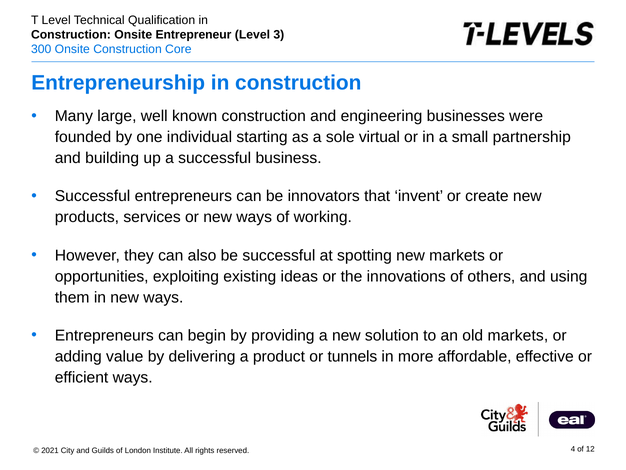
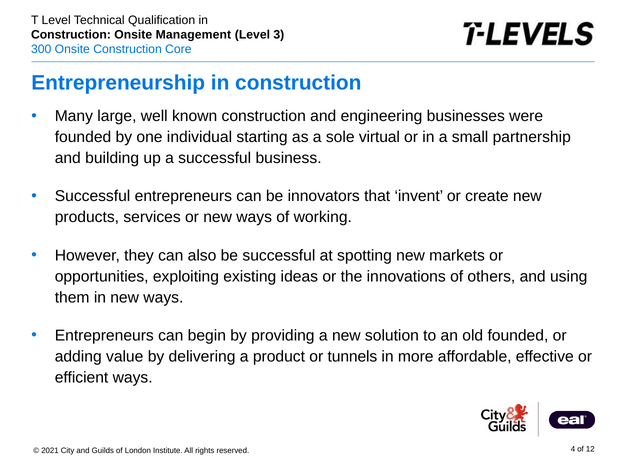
Entrepreneur: Entrepreneur -> Management (193, 35)
old markets: markets -> founded (518, 335)
